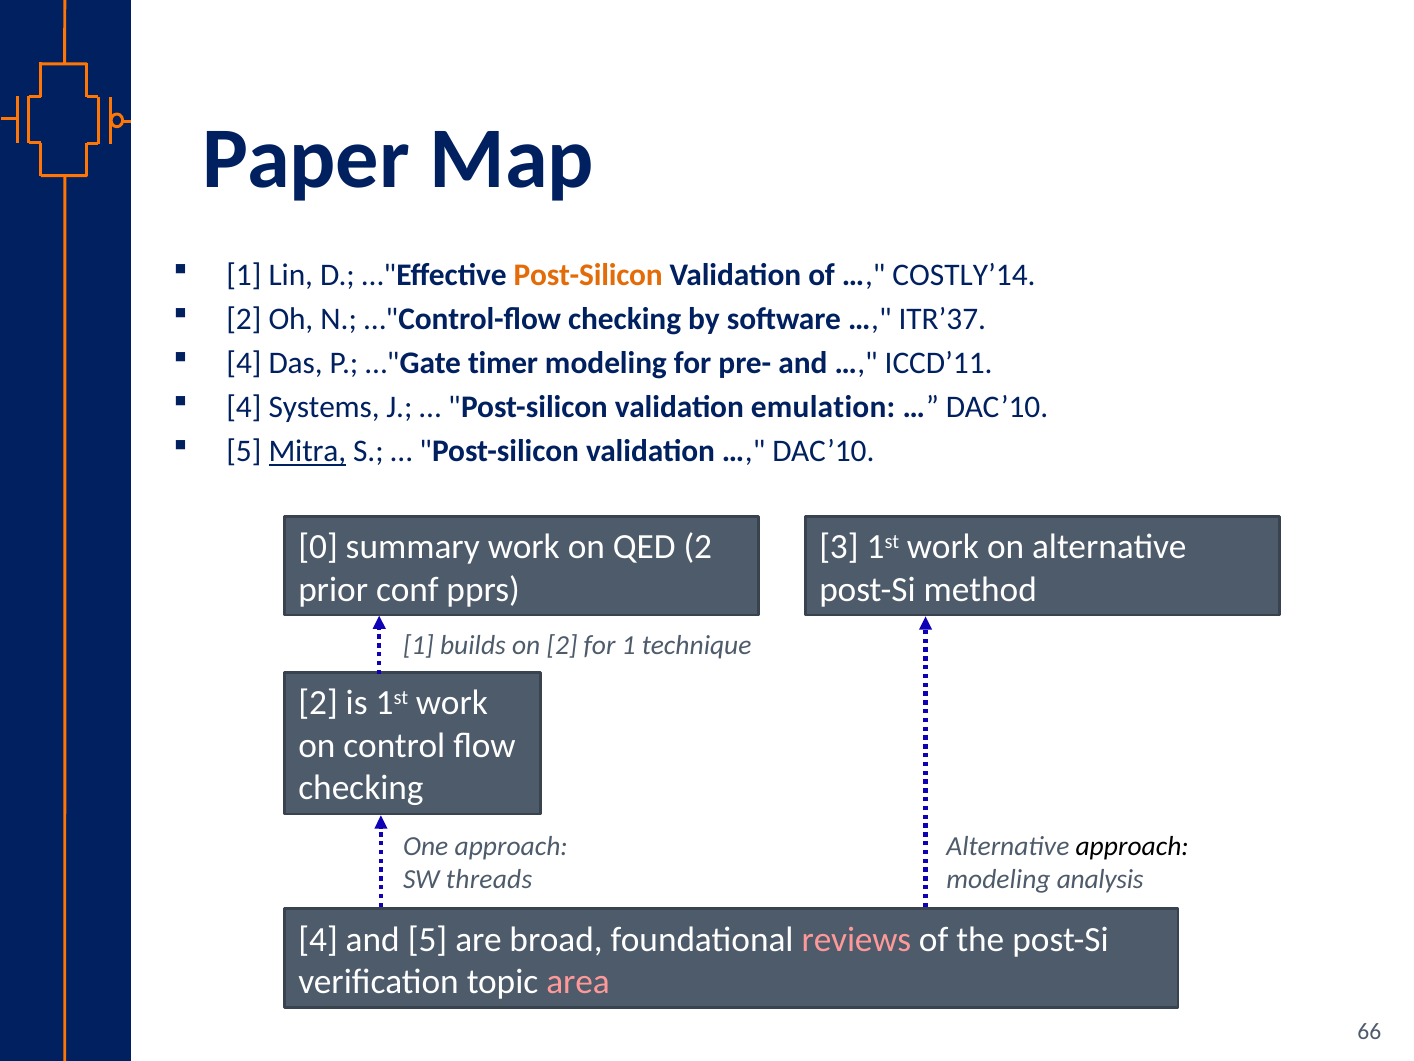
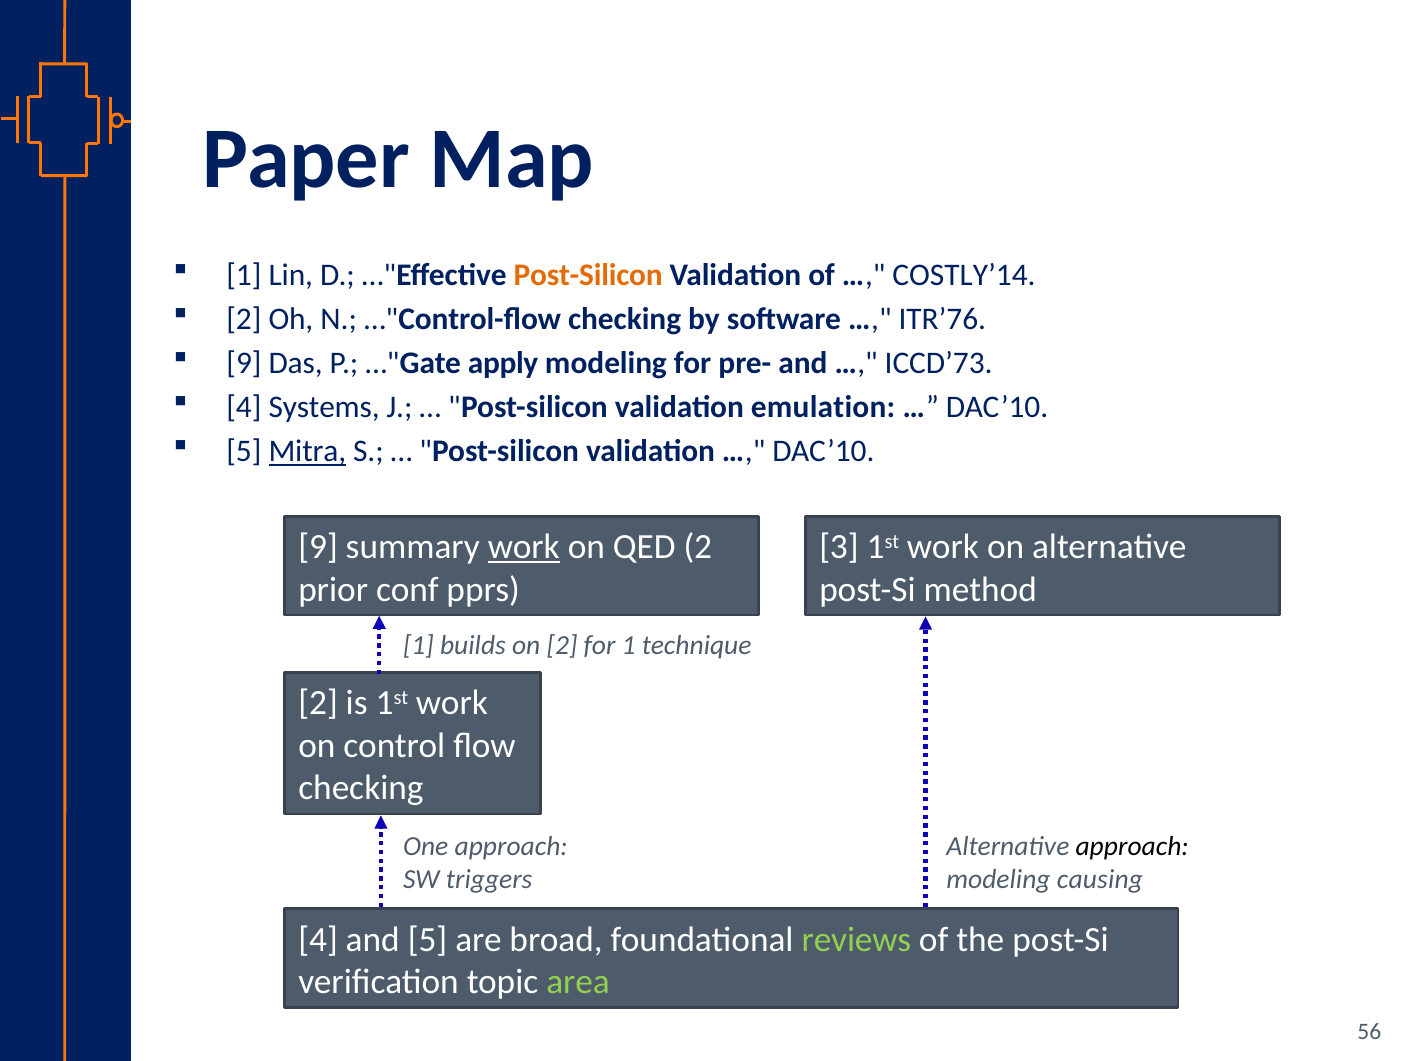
ITR’37: ITR’37 -> ITR’76 (942, 319)
4: 4 -> 9 (244, 363)
timer: timer -> apply (503, 363)
ICCD’11: ICCD’11 -> ICCD’73 (939, 363)
0: 0 -> 9 (318, 547)
work underline: none -> present (524, 547)
threads: threads -> triggers (489, 879)
analysis: analysis -> causing (1100, 879)
reviews colour: pink -> light green (856, 939)
area colour: pink -> light green (578, 981)
66: 66 -> 56 (1369, 1031)
